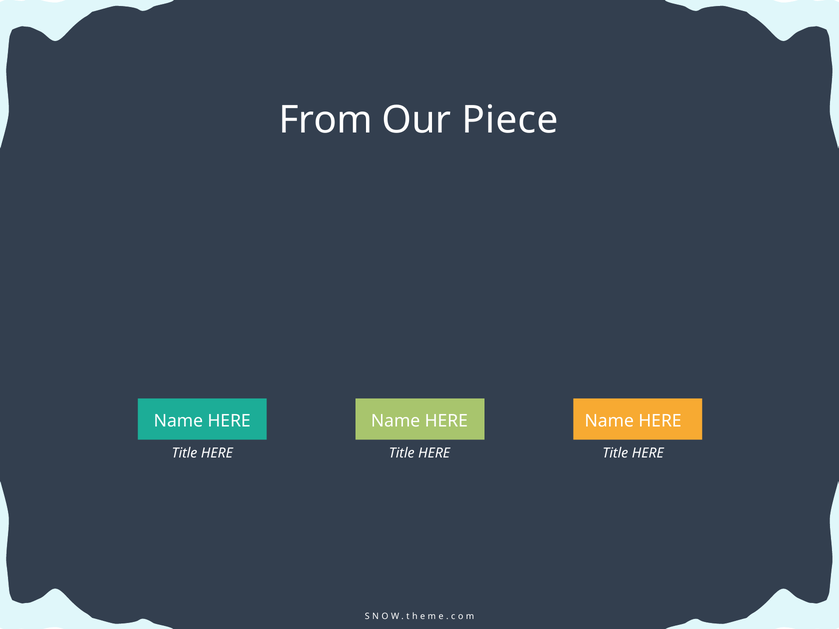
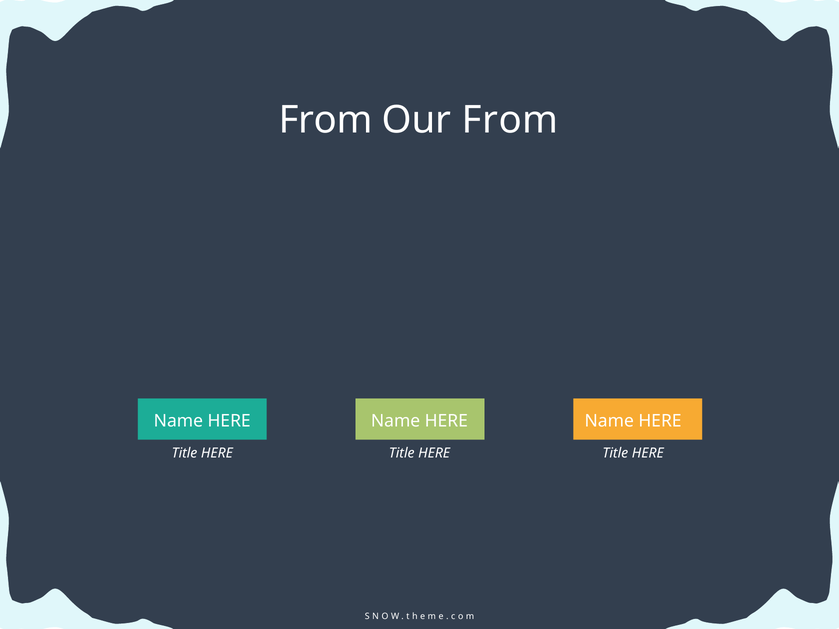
Our Piece: Piece -> From (510, 120)
